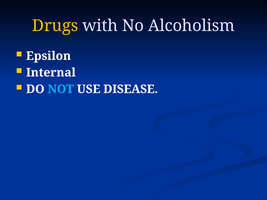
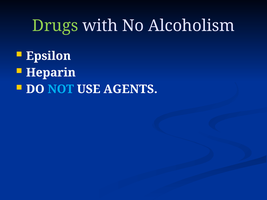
Drugs colour: yellow -> light green (55, 26)
Internal: Internal -> Heparin (51, 73)
DISEASE: DISEASE -> AGENTS (131, 89)
